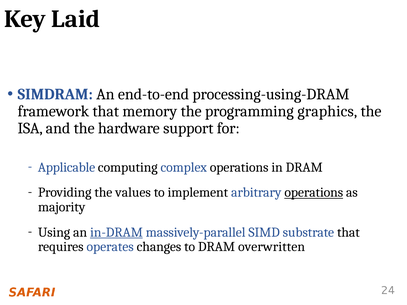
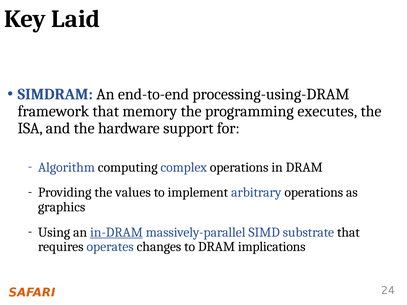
graphics: graphics -> executes (327, 111)
Applicable: Applicable -> Algorithm (66, 167)
operations underline: present -> none (314, 193)
majority: majority -> graphics (62, 207)
overwritten: overwritten -> implications (272, 247)
